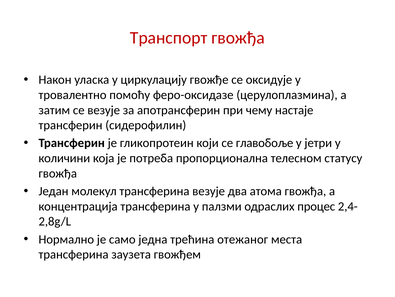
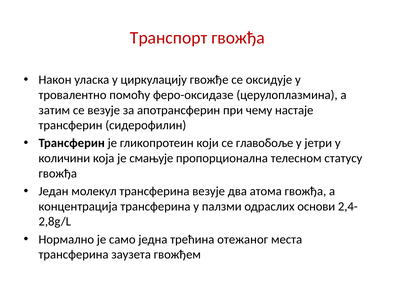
потреба: потреба -> смањује (151, 158)
процес: процес -> основи (316, 206)
